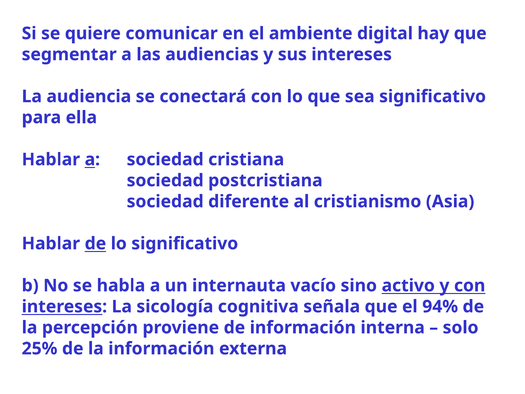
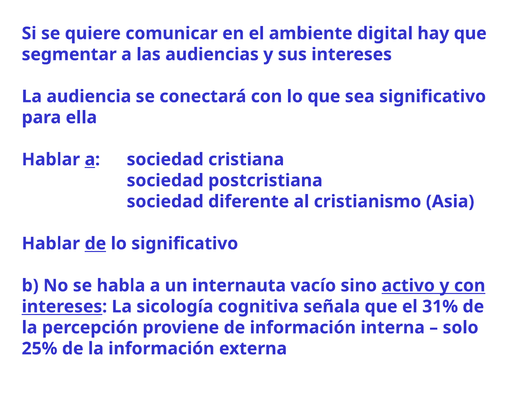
94%: 94% -> 31% (440, 306)
